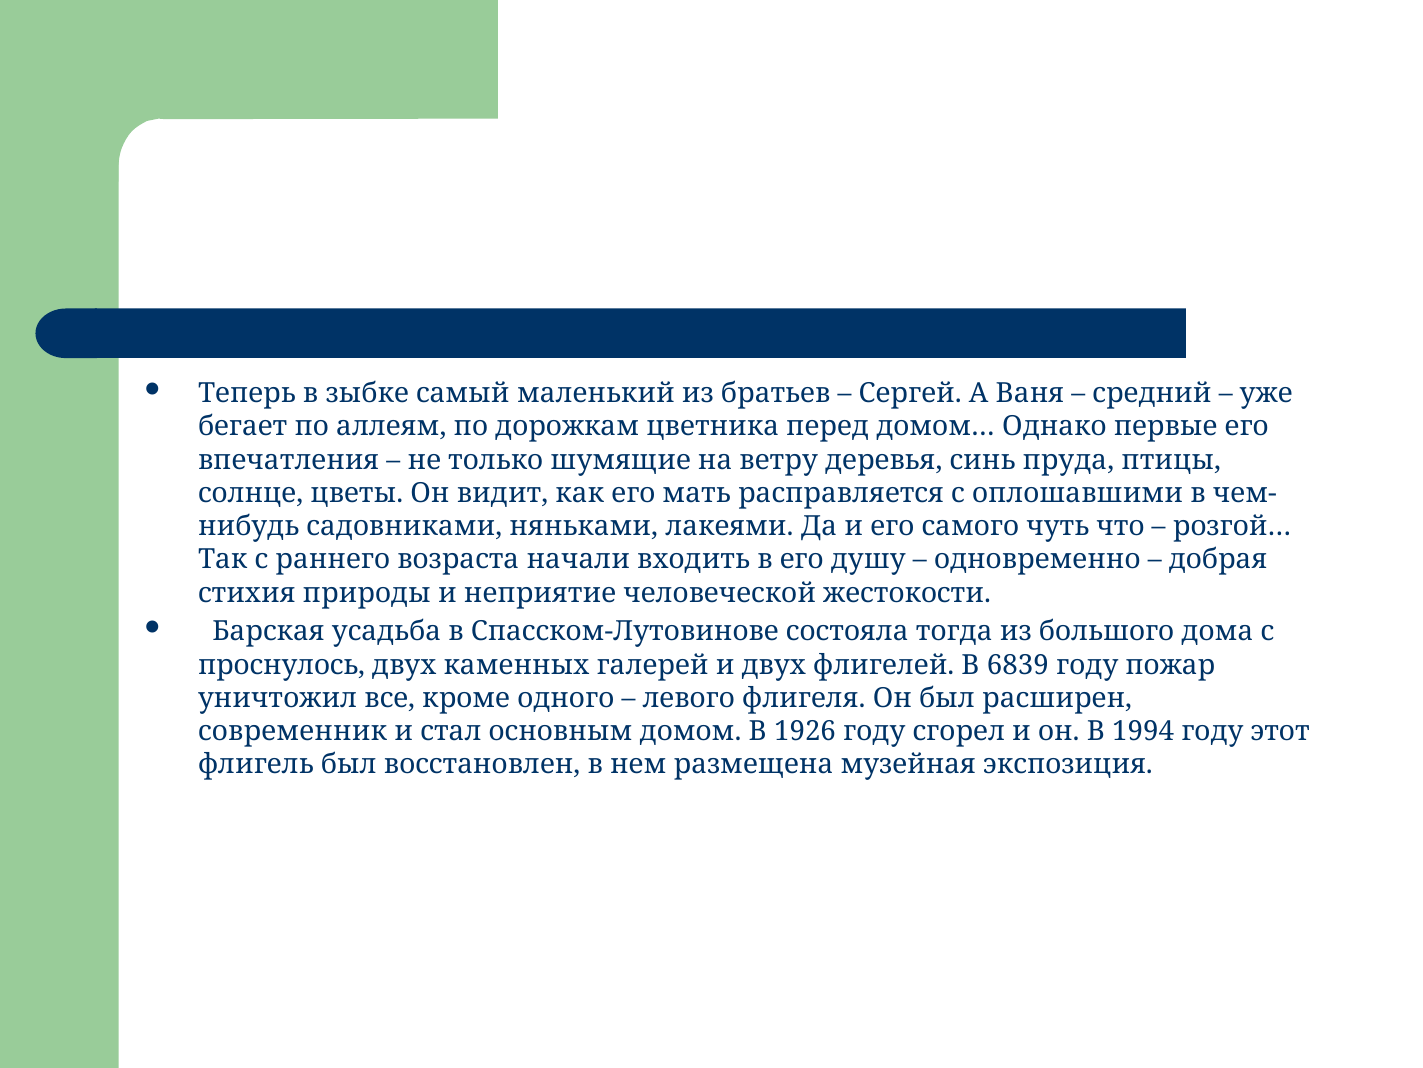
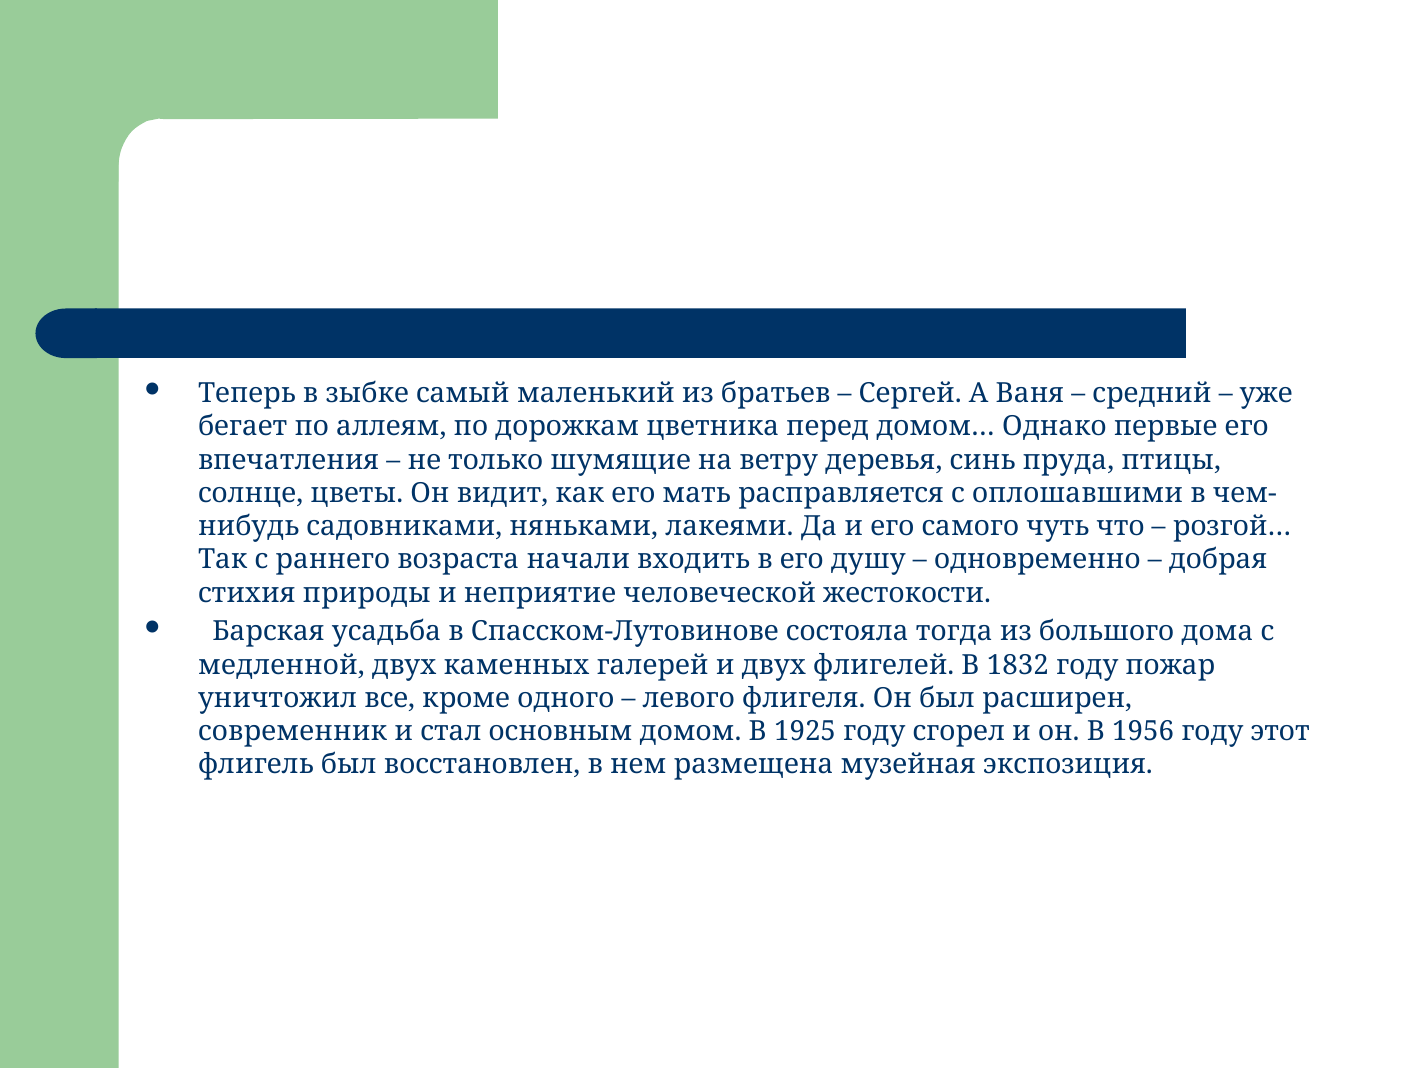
проснулось: проснулось -> медленной (281, 665)
6839: 6839 -> 1832 (1018, 665)
1926: 1926 -> 1925 (805, 731)
1994: 1994 -> 1956 (1143, 731)
